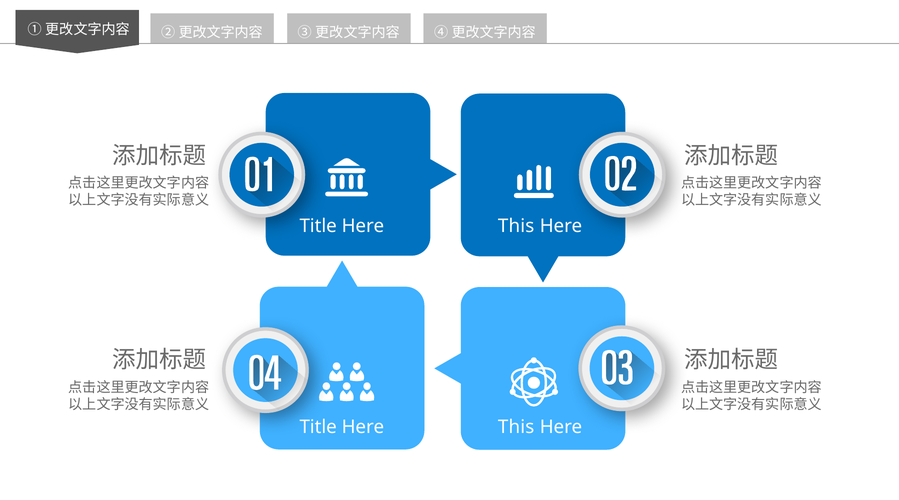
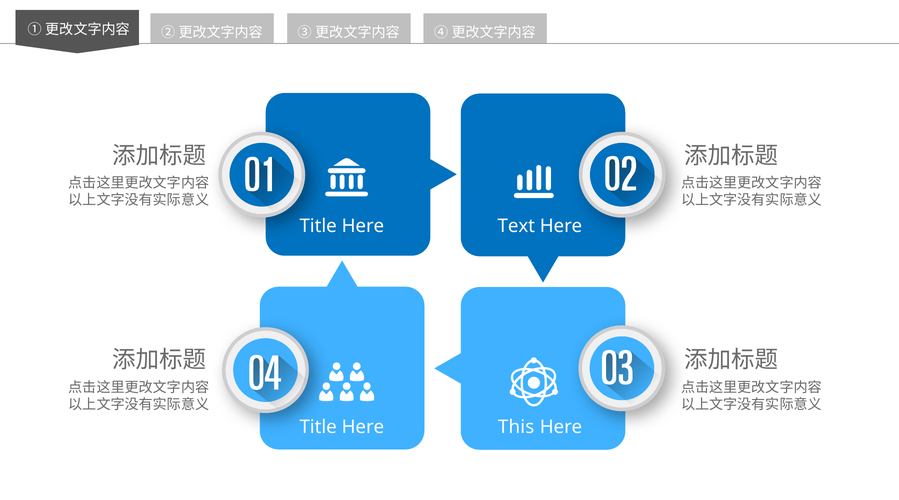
This: This -> Text (516, 226)
